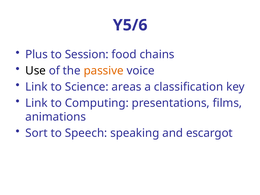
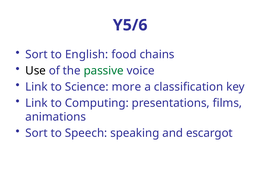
Plus: Plus -> Sort (37, 55)
Session: Session -> English (87, 55)
passive colour: orange -> green (104, 71)
areas: areas -> more (126, 87)
